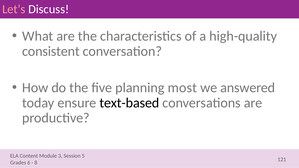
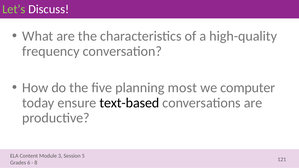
Let’s colour: pink -> light green (14, 9)
consistent: consistent -> frequency (51, 51)
answered: answered -> computer (248, 88)
